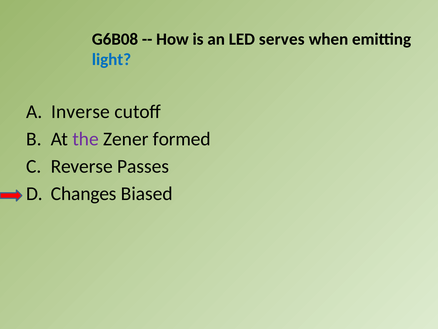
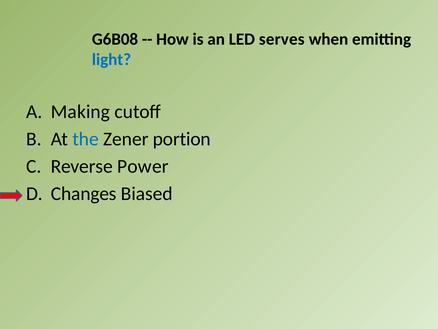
Inverse: Inverse -> Making (80, 112)
the colour: purple -> blue (86, 139)
formed: formed -> portion (182, 139)
Passes: Passes -> Power (143, 166)
